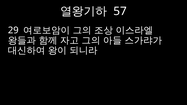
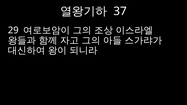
57: 57 -> 37 (120, 11)
